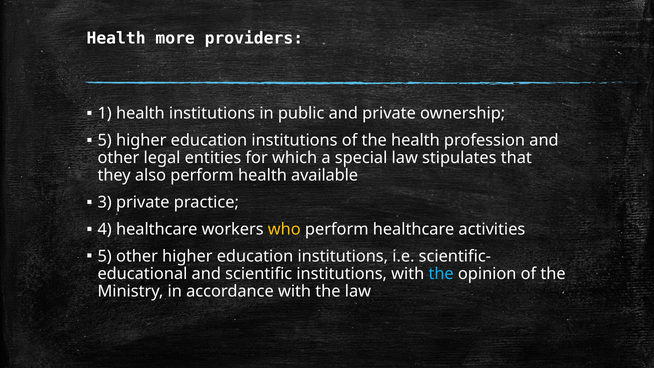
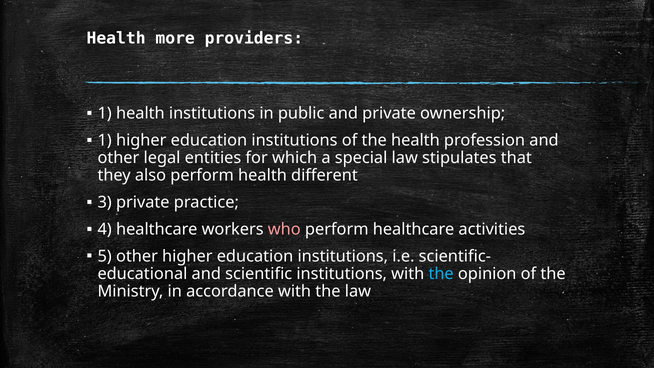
5: 5 -> 1 (105, 140)
available: available -> different (324, 176)
who colour: yellow -> pink (284, 229)
